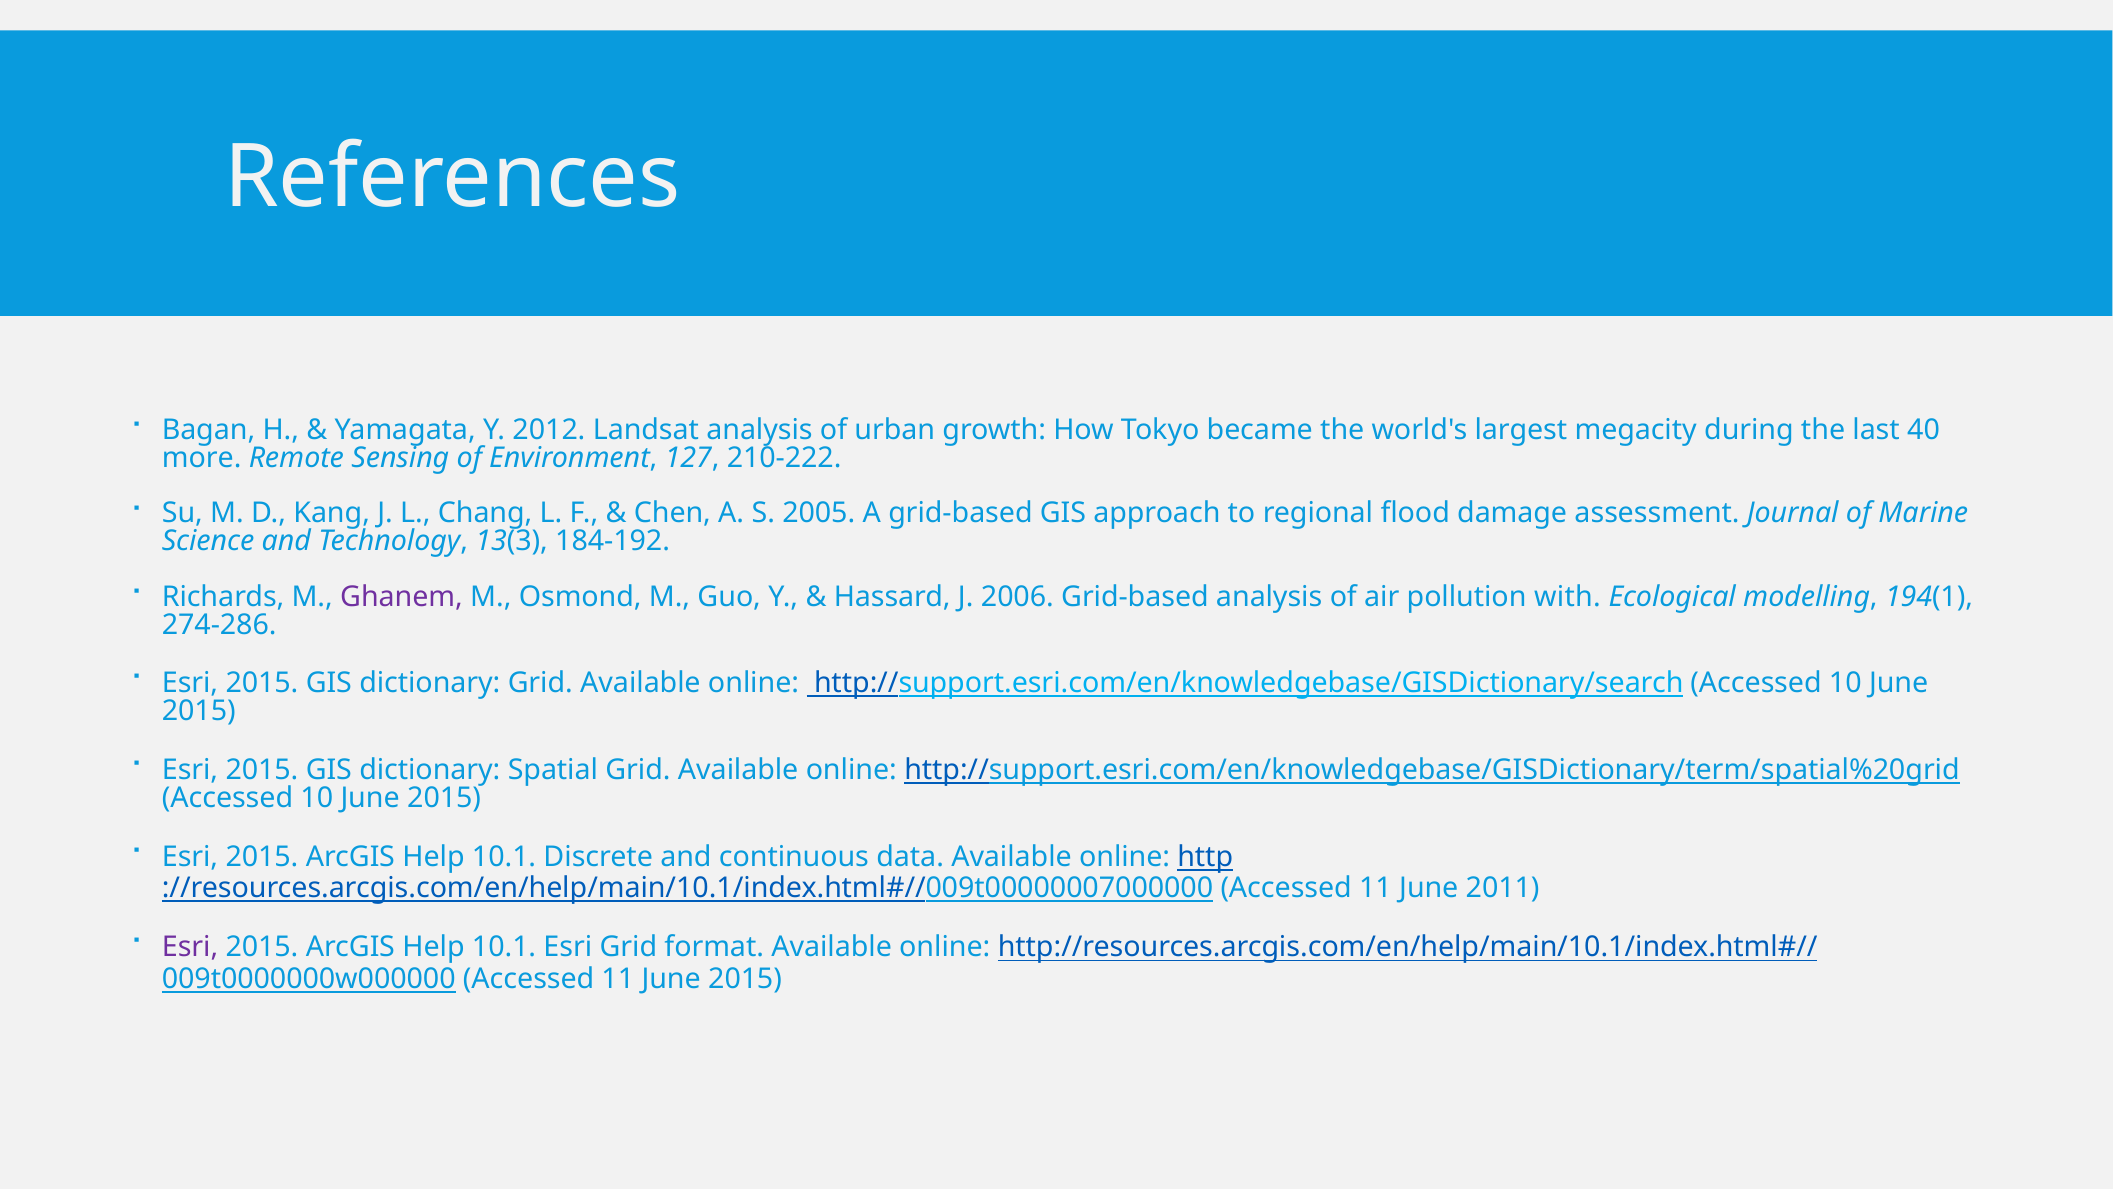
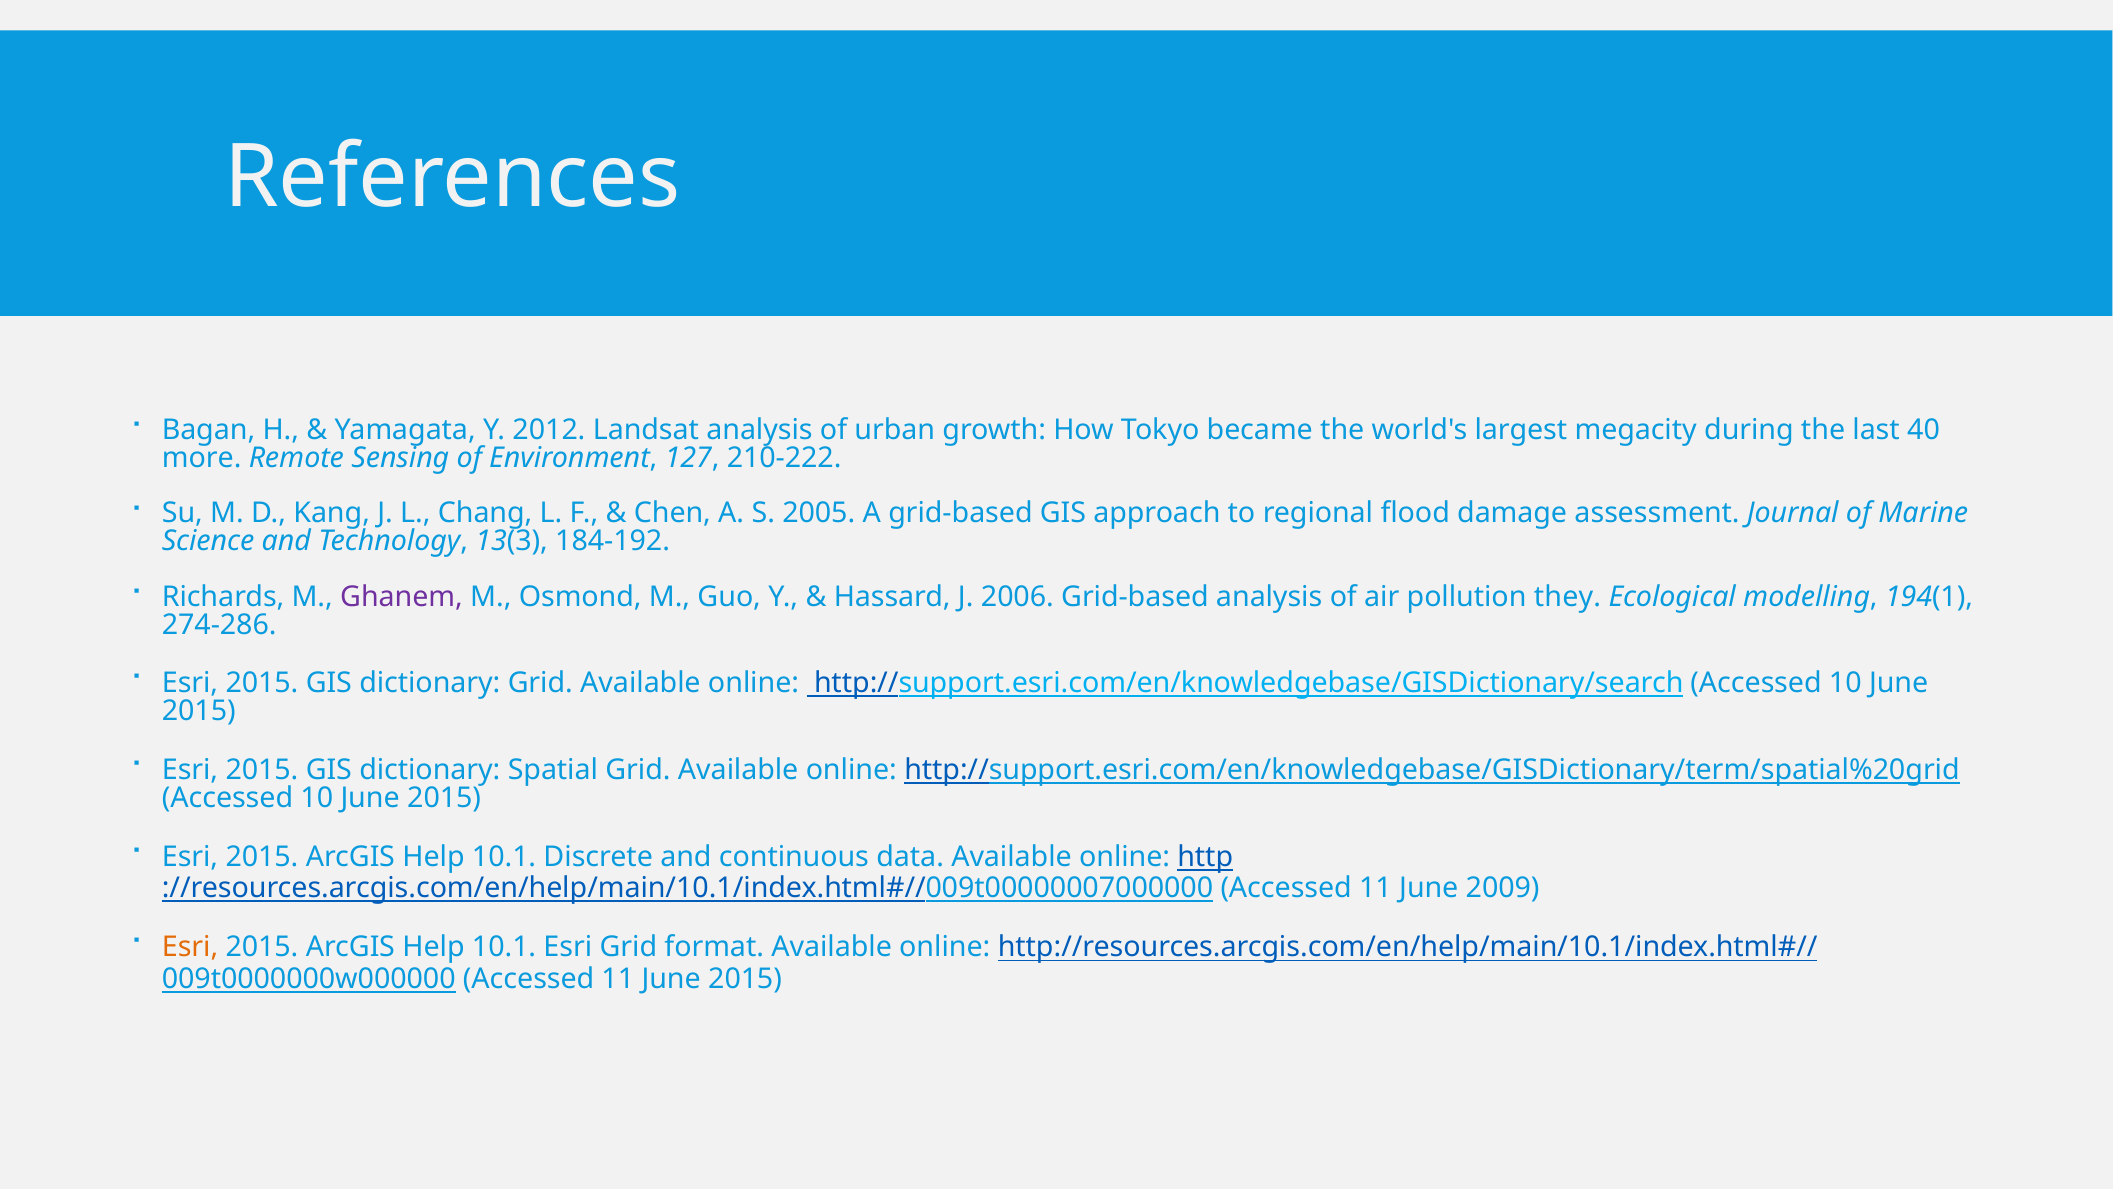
with: with -> they (1568, 596)
2011: 2011 -> 2009 (1503, 888)
Esri colour: purple -> orange (190, 947)
